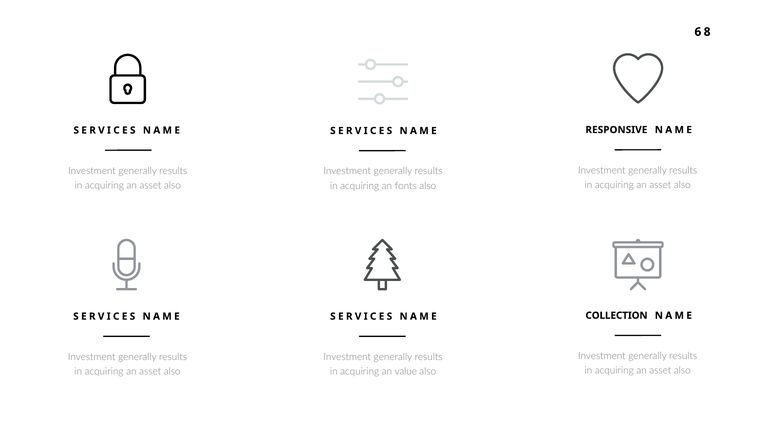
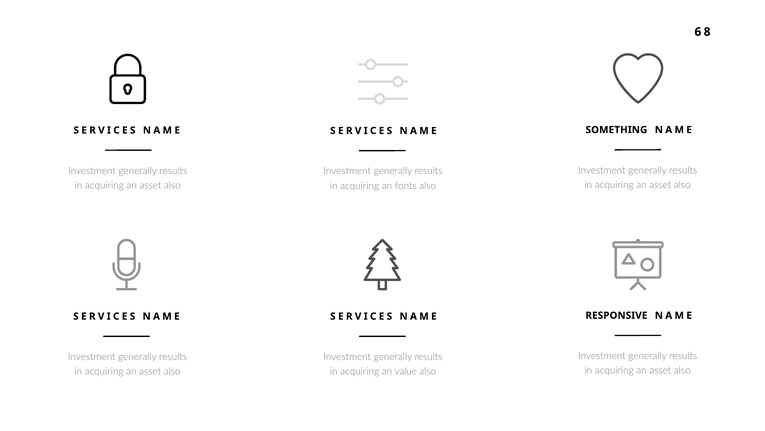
RESPONSIVE: RESPONSIVE -> SOMETHING (616, 130)
COLLECTION: COLLECTION -> RESPONSIVE (616, 315)
